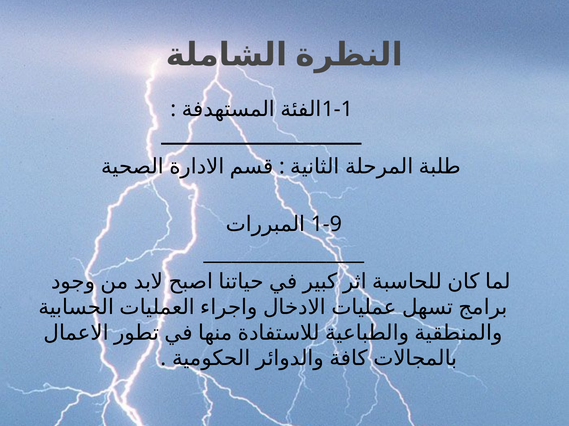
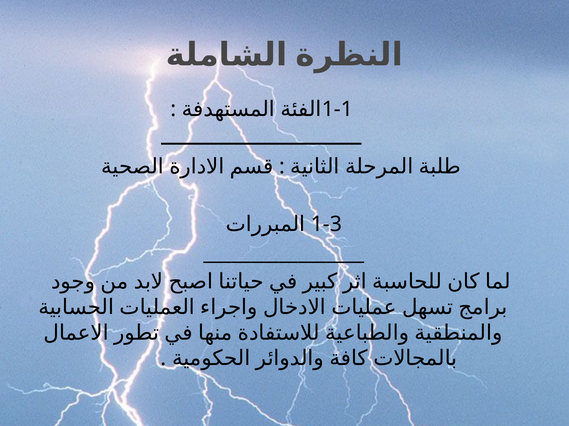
1-9: 1-9 -> 1-3 (326, 224)
